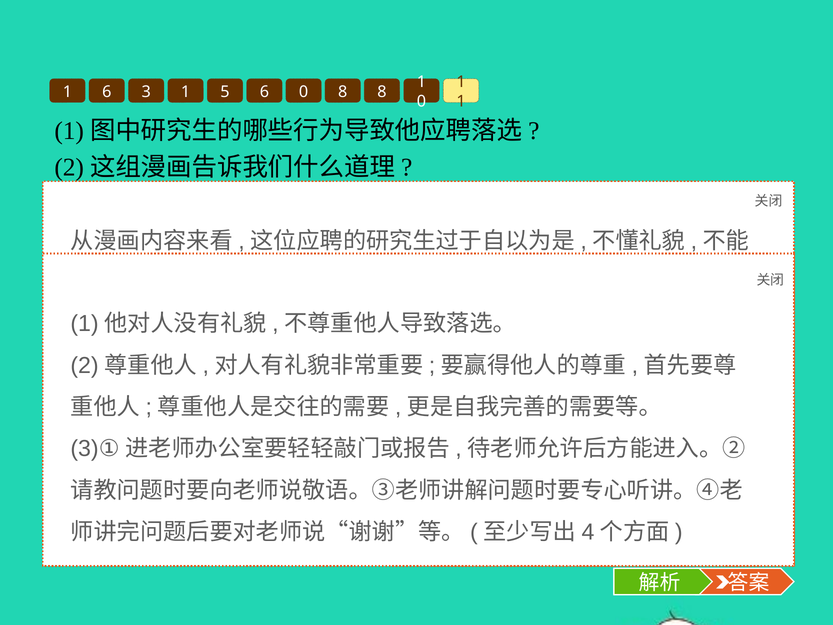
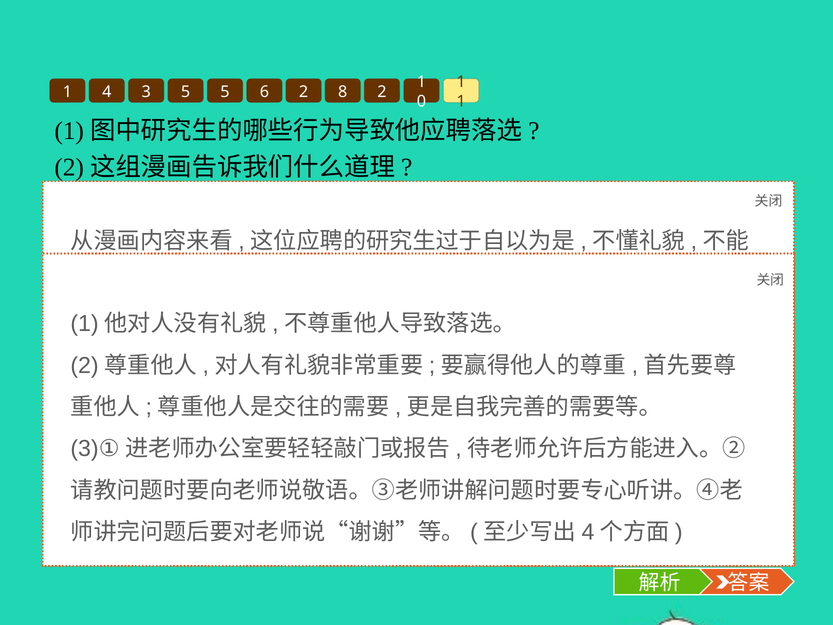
1 6: 6 -> 4 (107, 92)
3 1: 1 -> 5 (186, 92)
6 0: 0 -> 2 (304, 92)
8 8: 8 -> 2 (382, 92)
